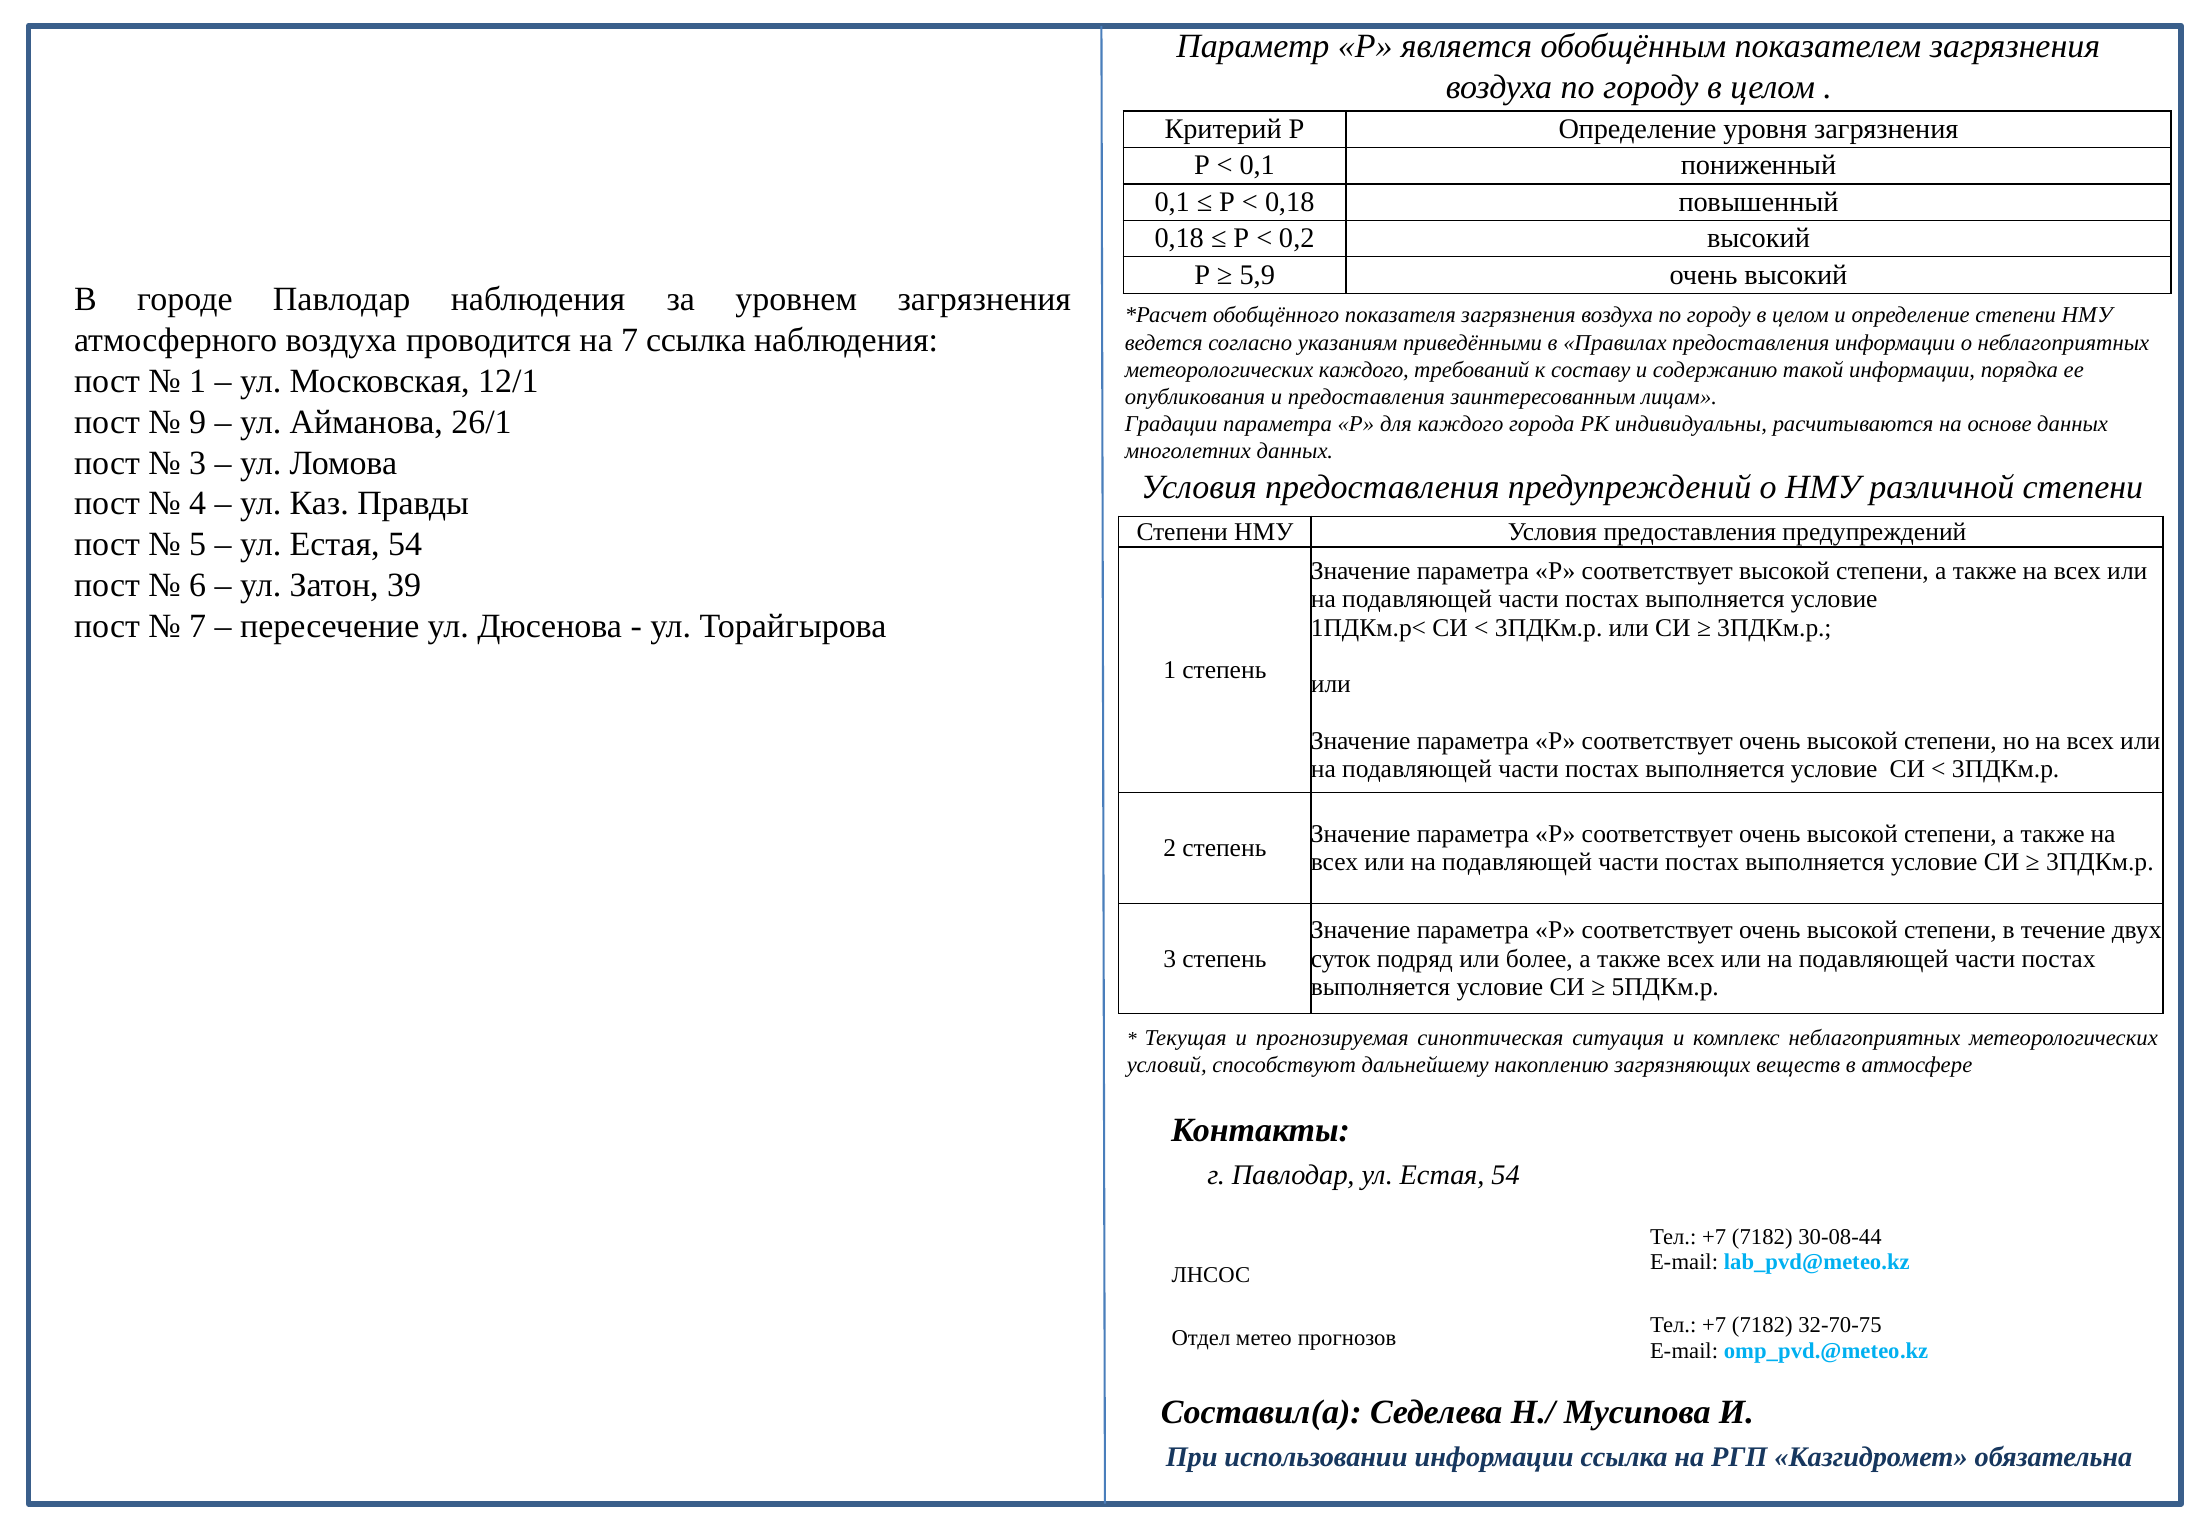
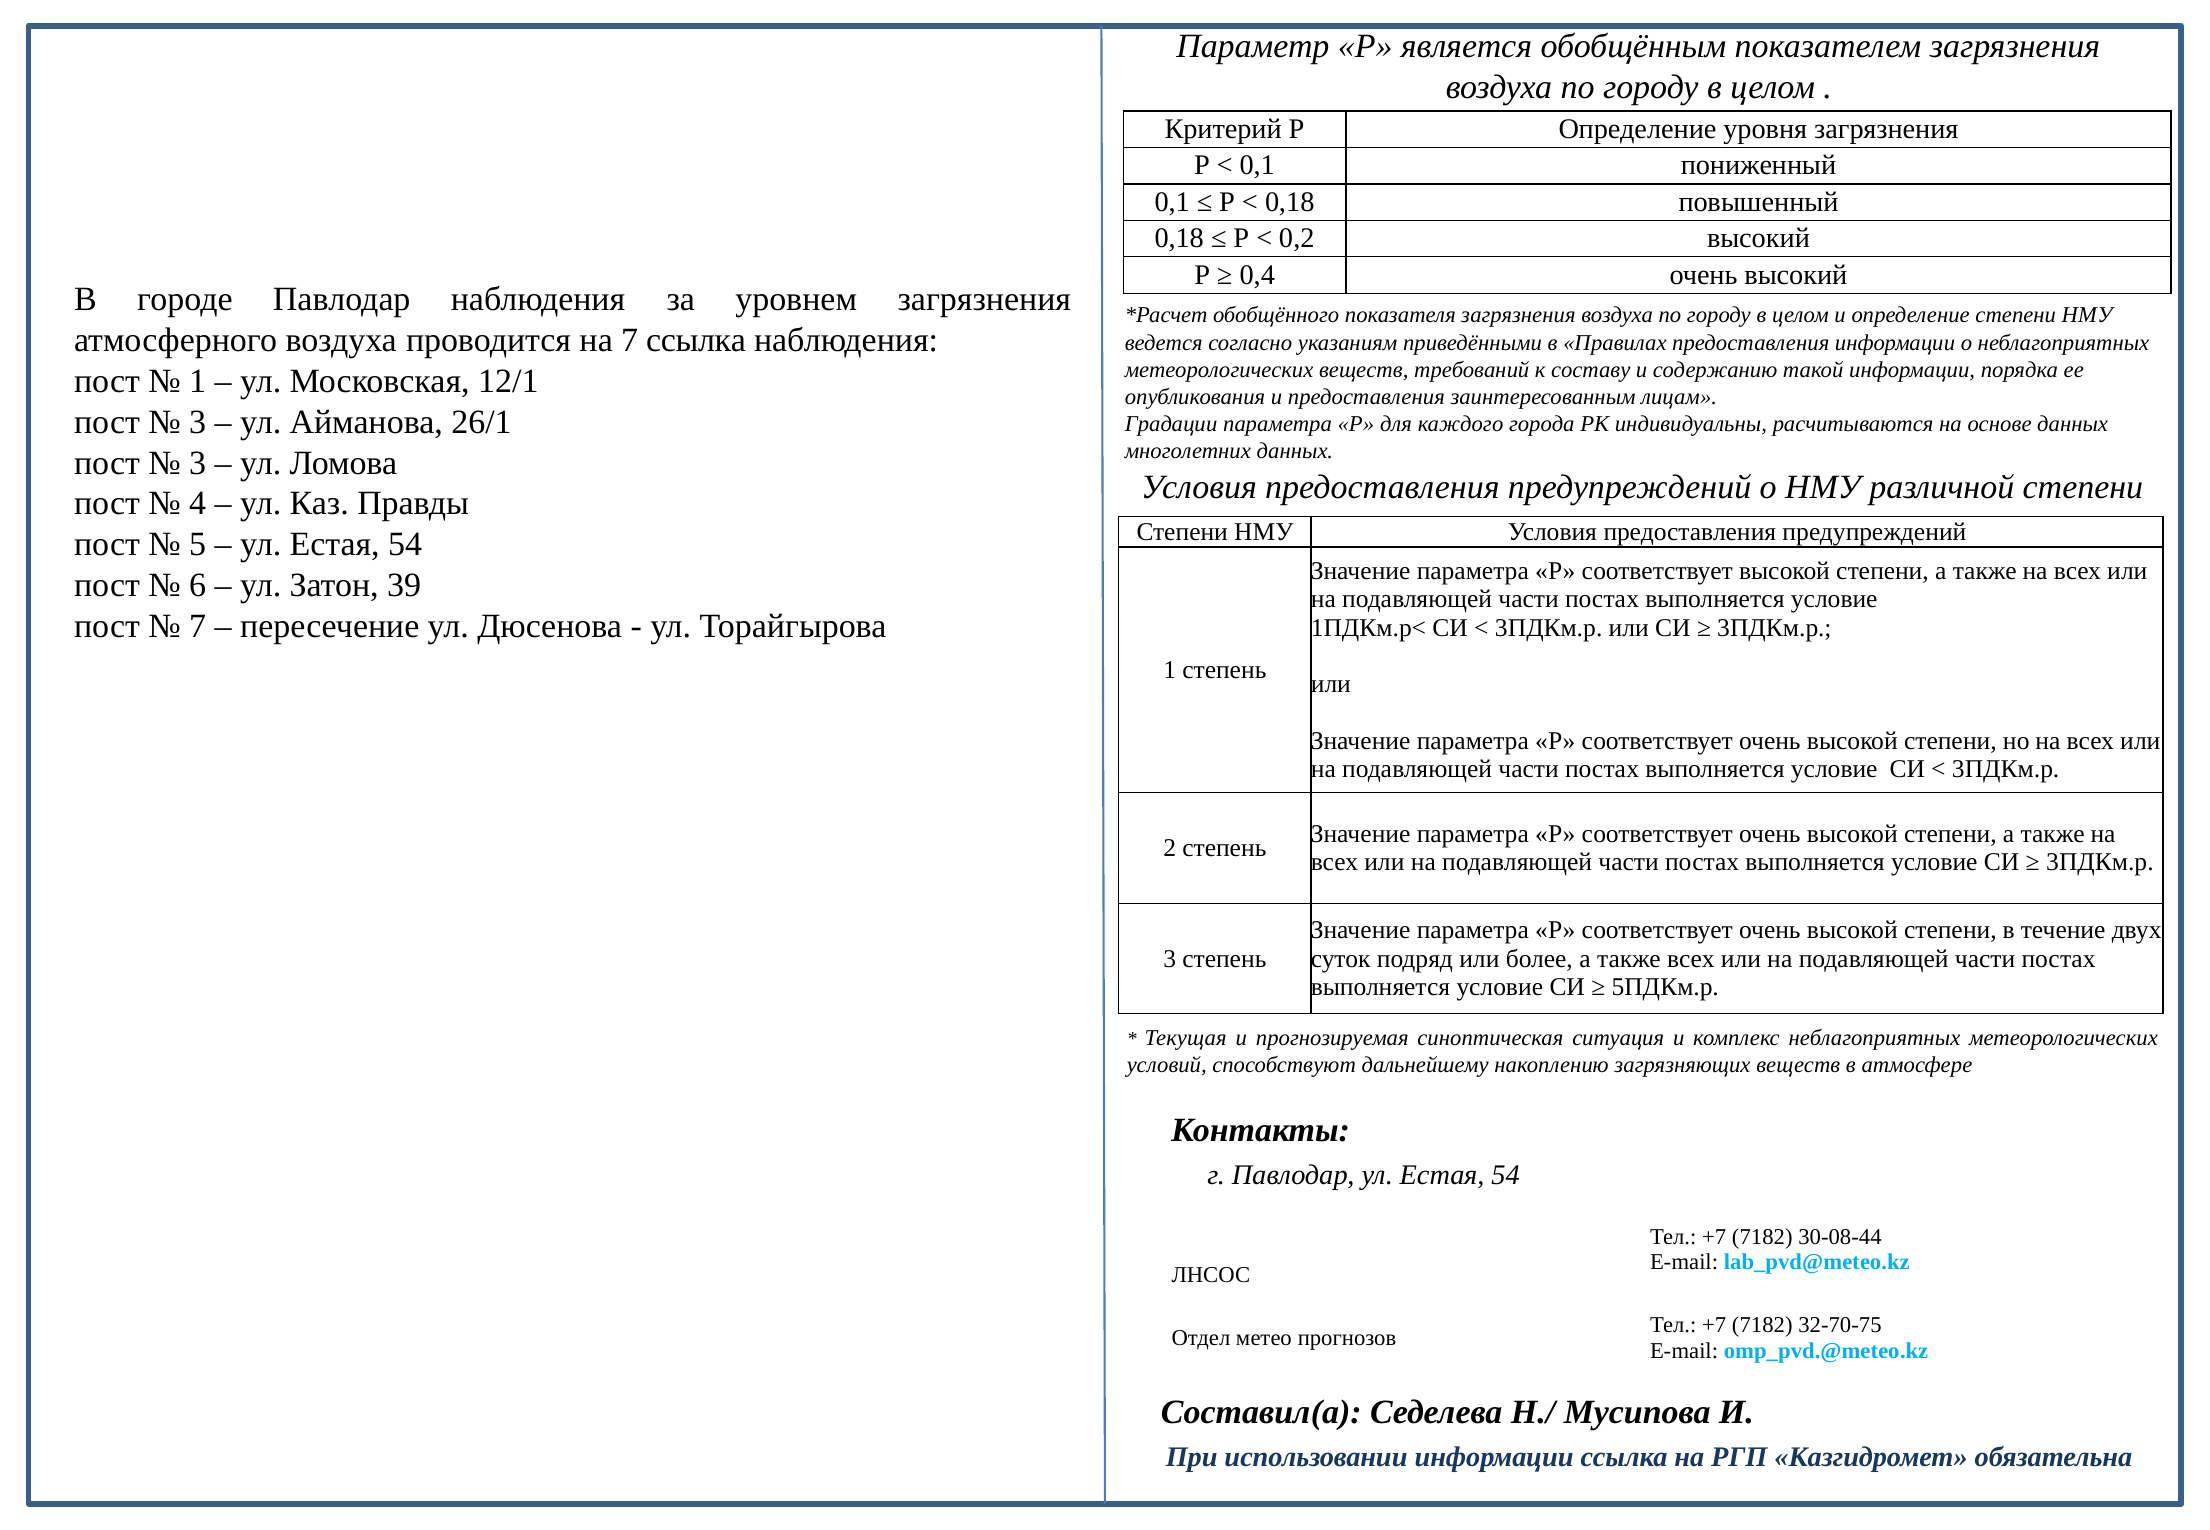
5,9: 5,9 -> 0,4 (1257, 275)
метеорологических каждого: каждого -> веществ (1364, 370)
9: 9 -> 3 (198, 422)
